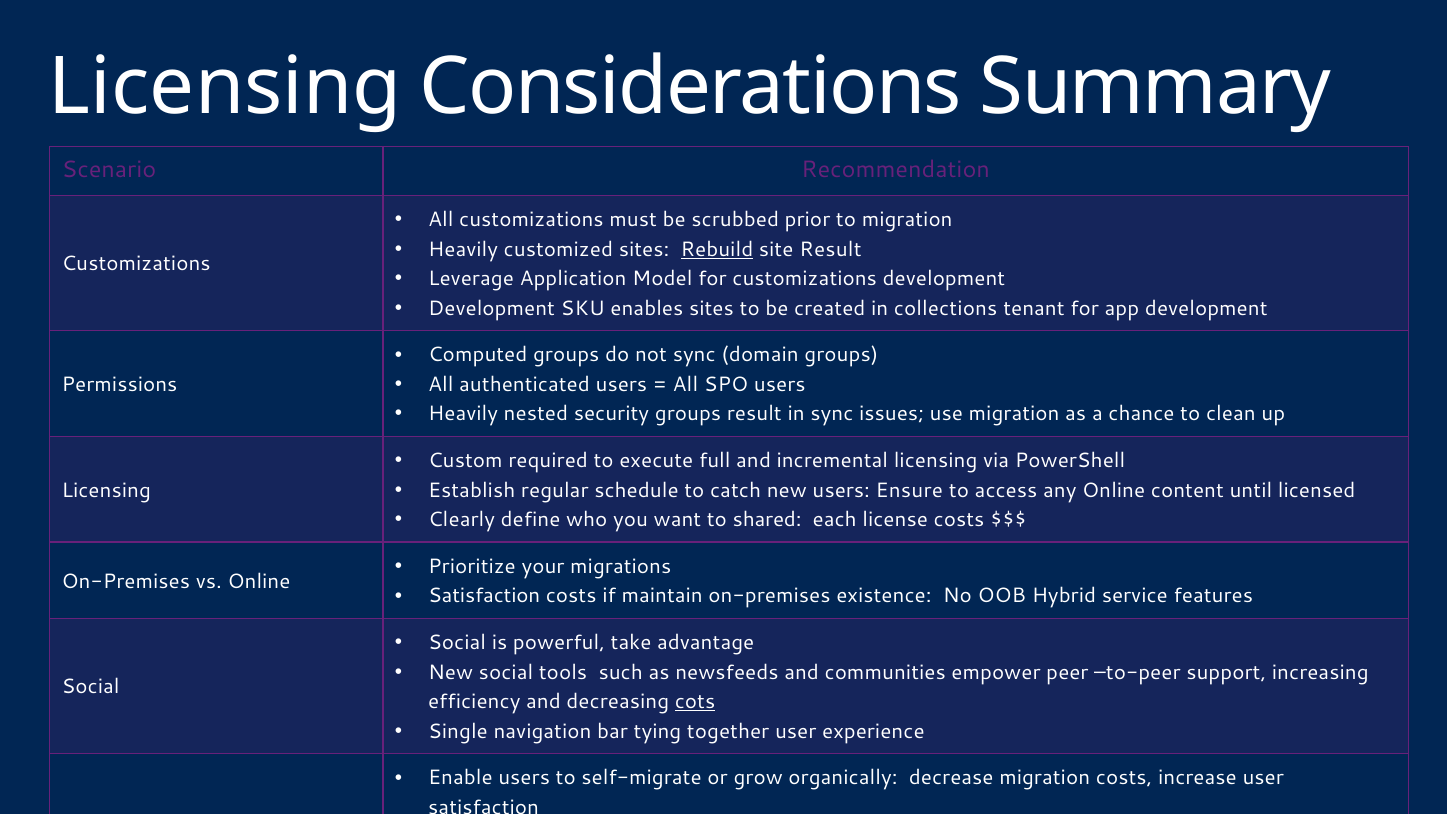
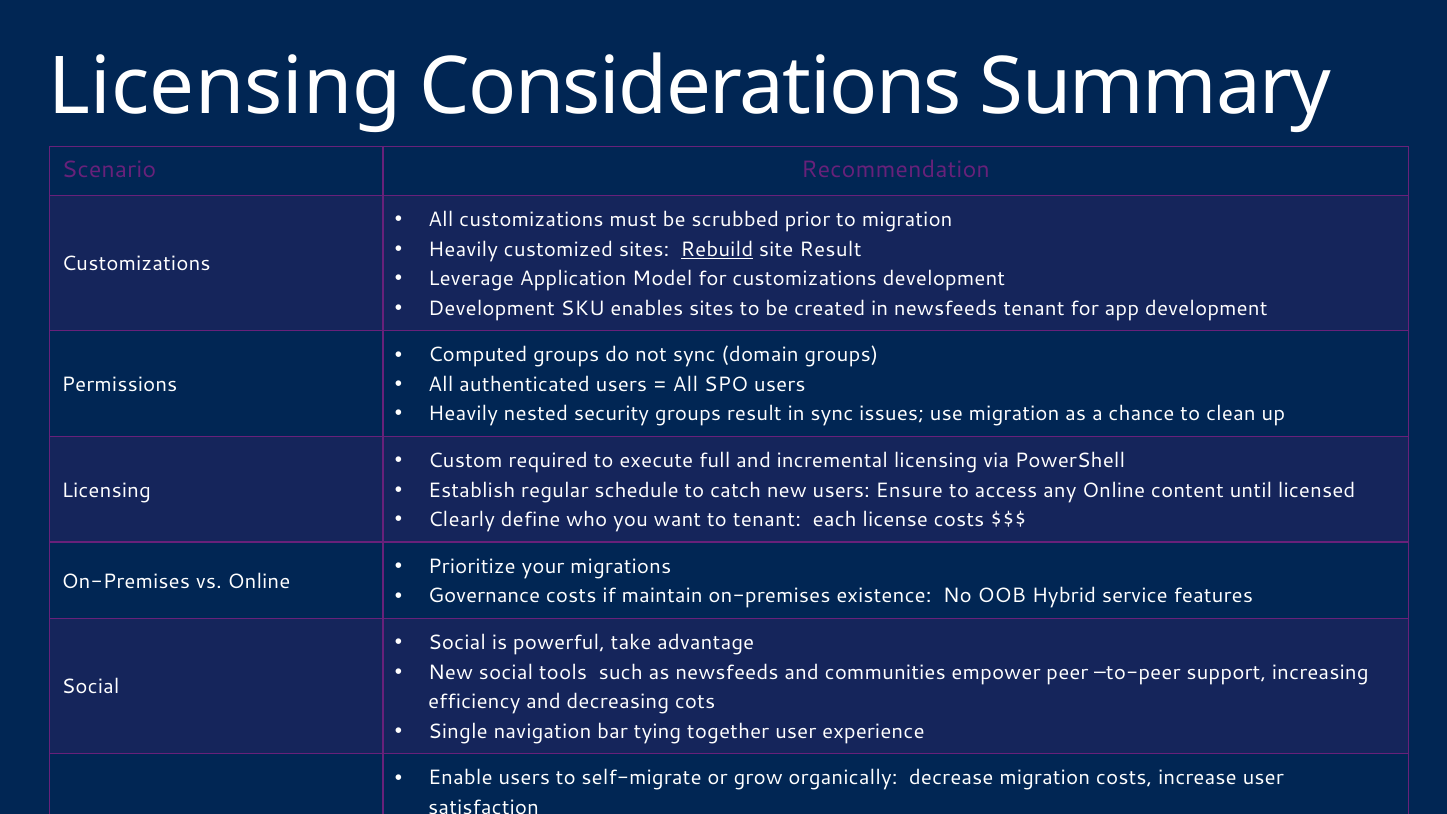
in collections: collections -> newsfeeds (946, 308)
to shared: shared -> tenant (767, 520)
Satisfaction: Satisfaction -> Governance (484, 596)
cots underline: present -> none (695, 702)
